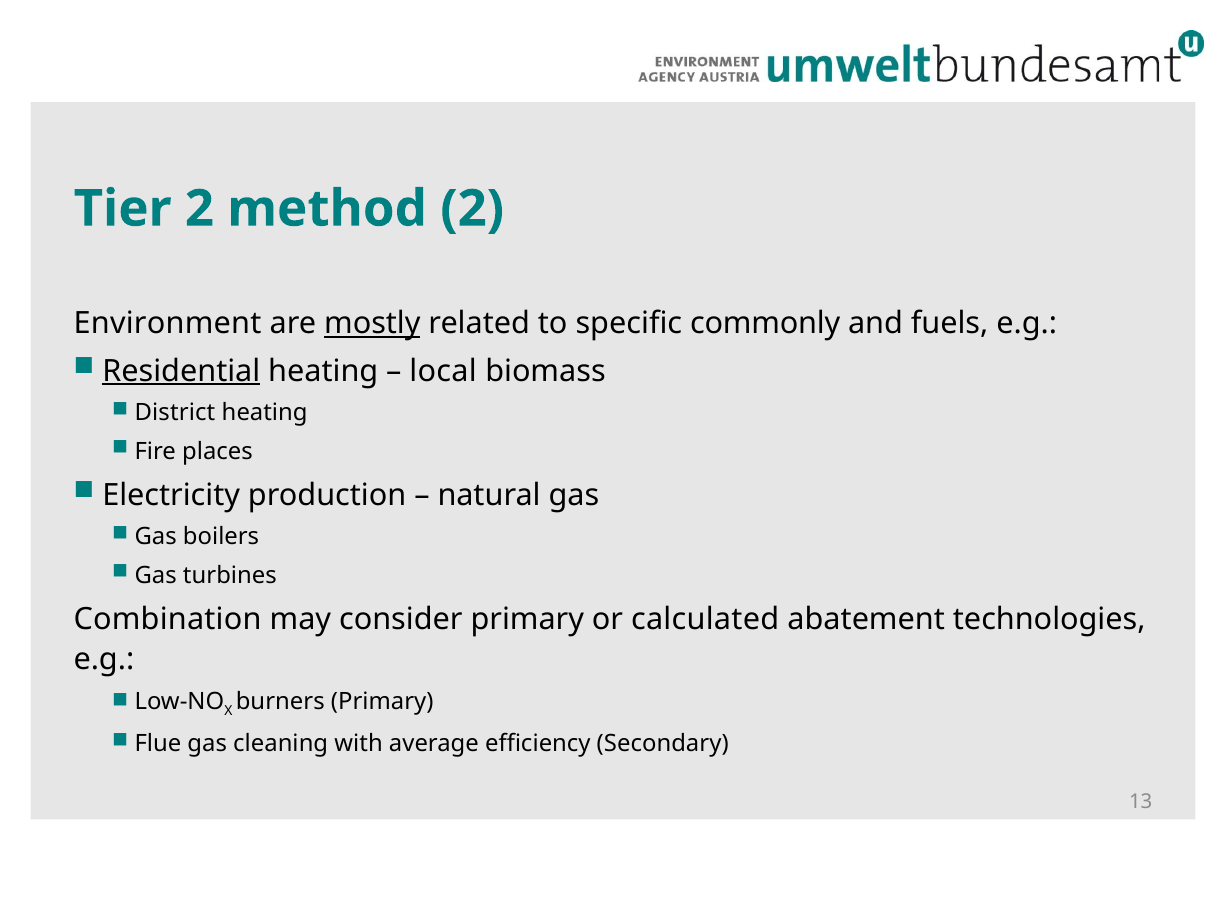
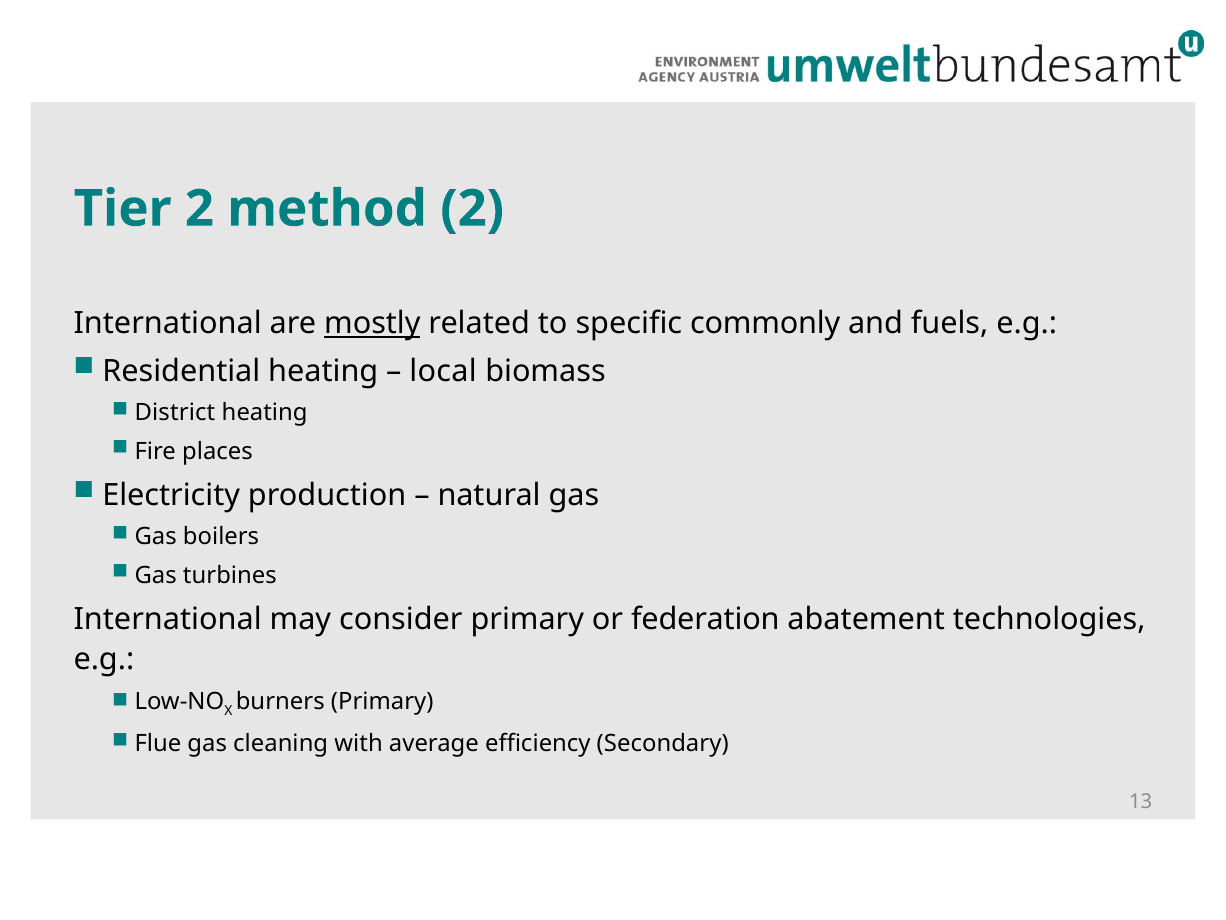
Environment: Environment -> International (168, 324)
Residential underline: present -> none (181, 371)
Combination: Combination -> International (168, 619)
calculated: calculated -> federation (705, 619)
